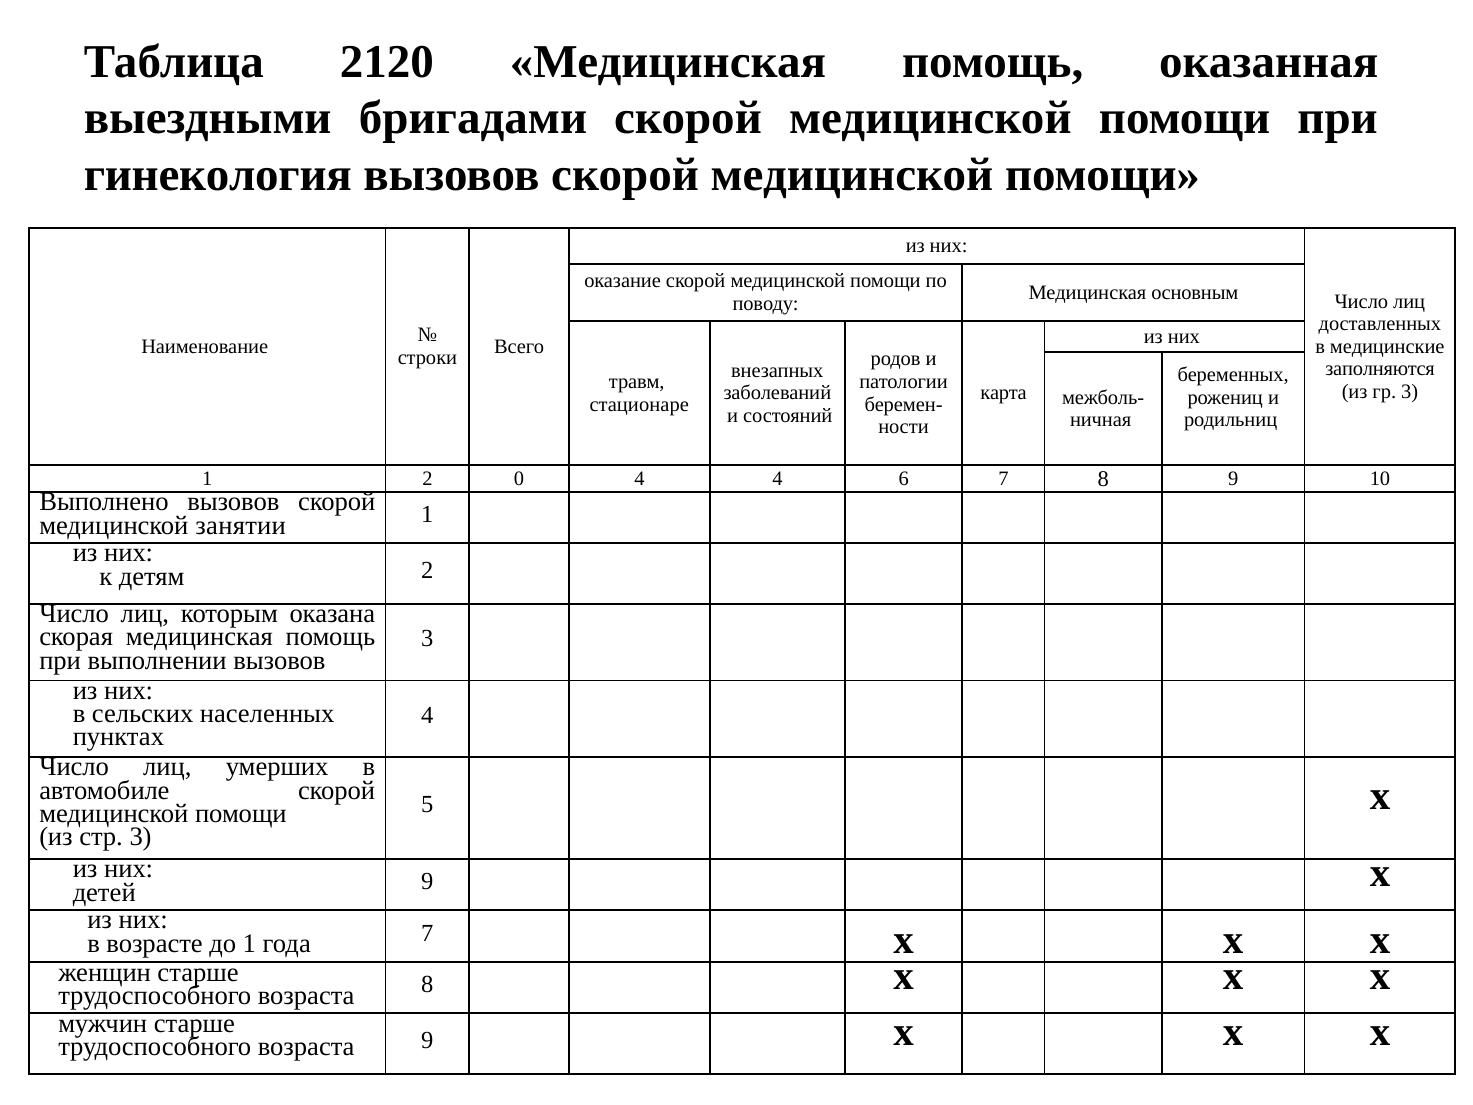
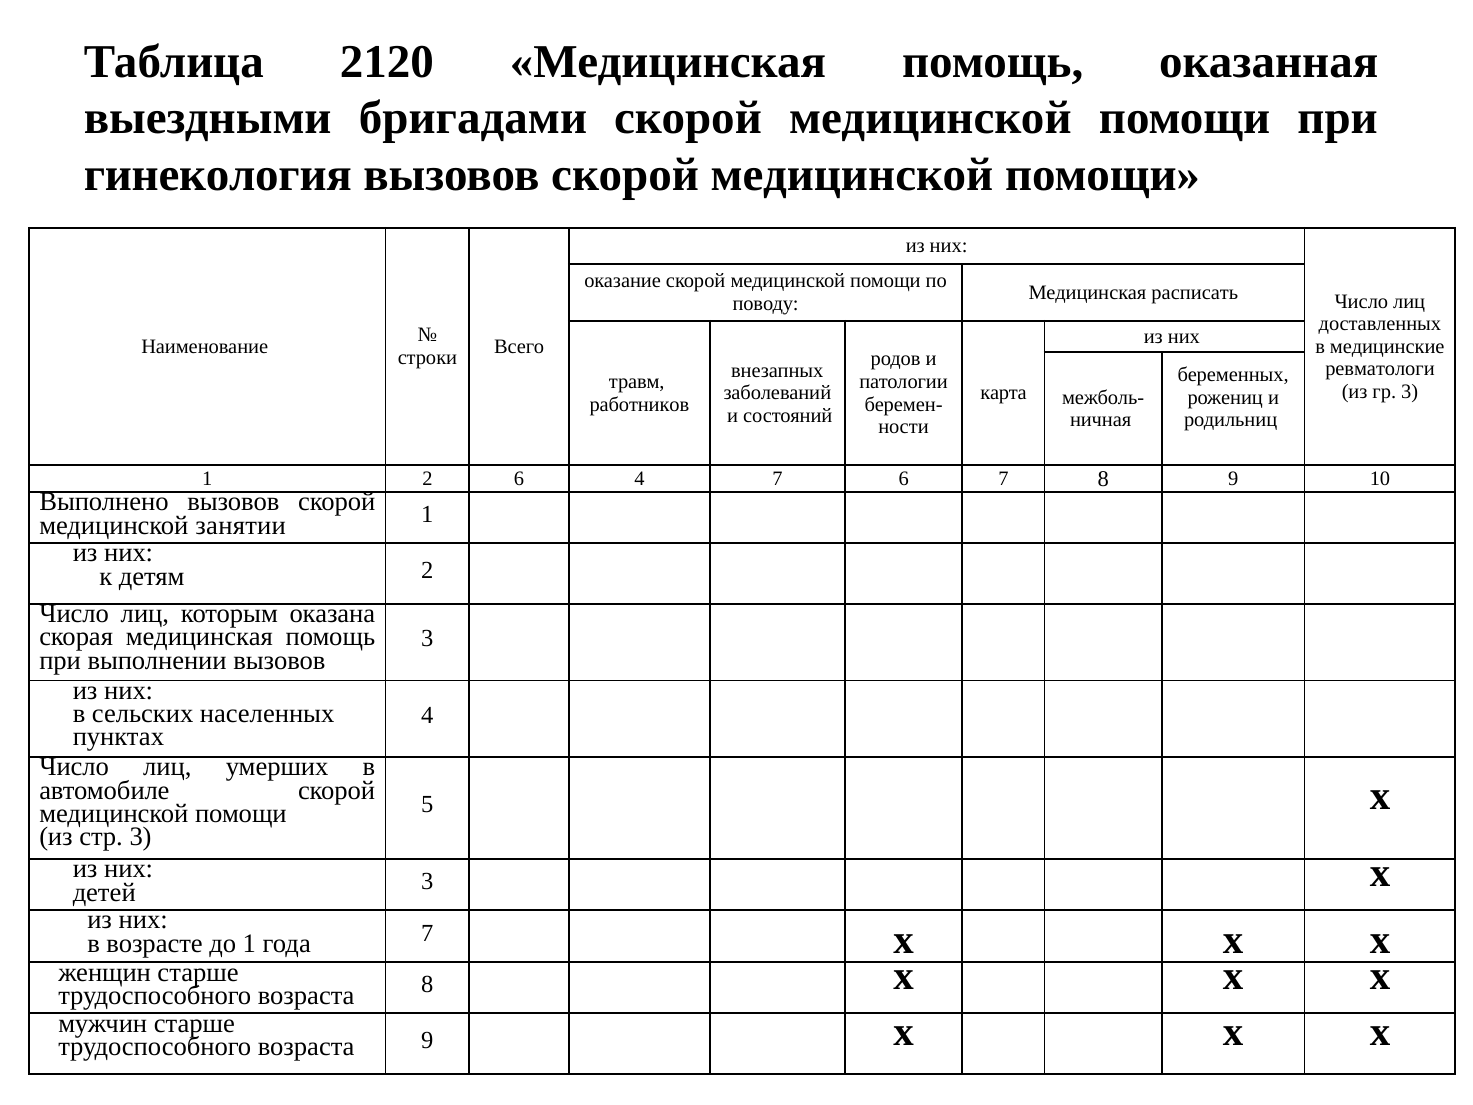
основным: основным -> расписать (1195, 292)
заполняются: заполняются -> ревматологи (1380, 369)
стационаре: стационаре -> работников (639, 404)
2 0: 0 -> 6 (519, 479)
4 4: 4 -> 7 (777, 479)
детей 9: 9 -> 3 (427, 881)
